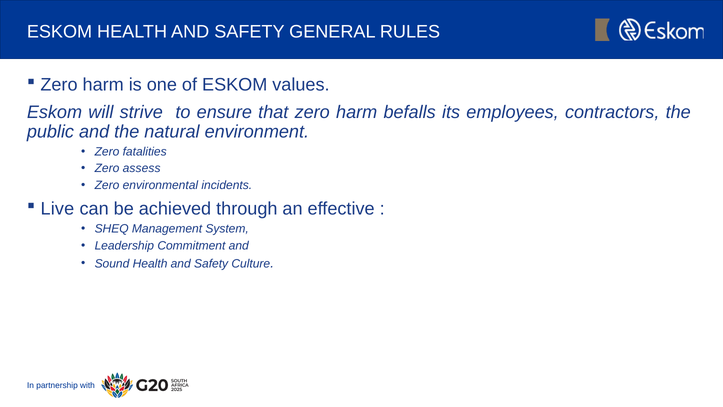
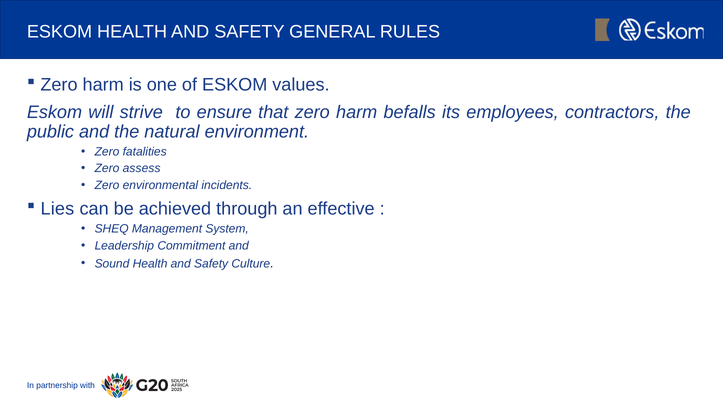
Live: Live -> Lies (57, 209)
